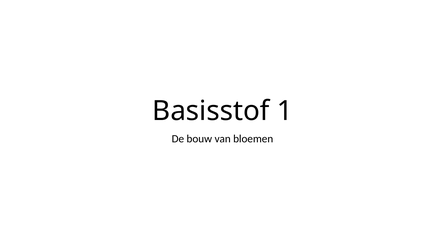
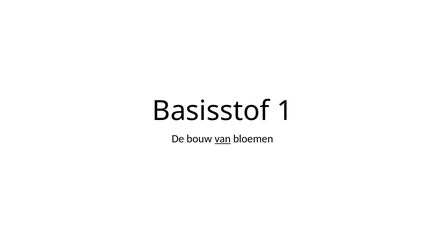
van underline: none -> present (223, 139)
